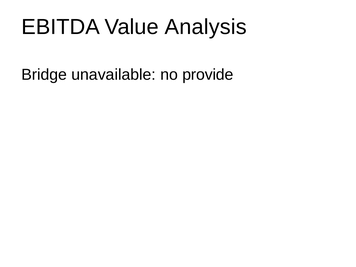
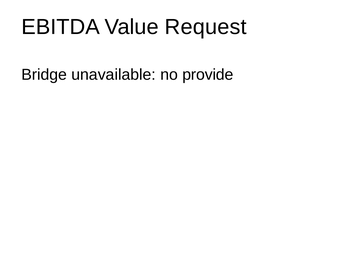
Analysis: Analysis -> Request (206, 27)
